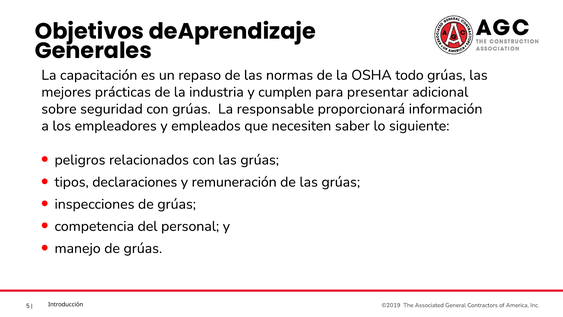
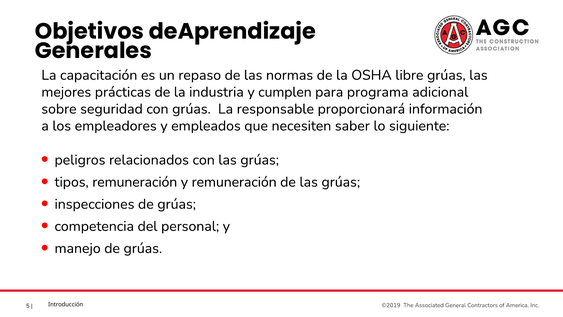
todo: todo -> libre (409, 75)
presentar: presentar -> programa (378, 92)
tipos declaraciones: declaraciones -> remuneración (135, 182)
